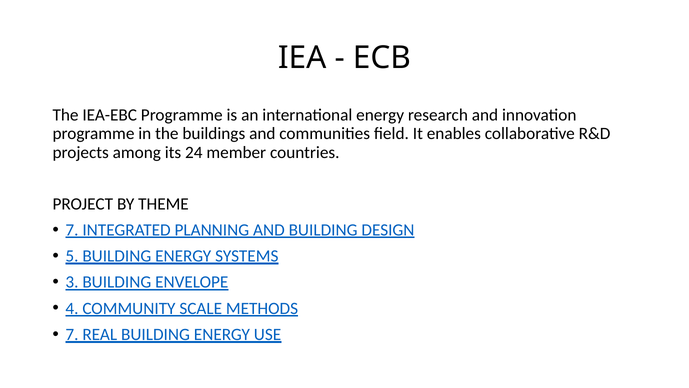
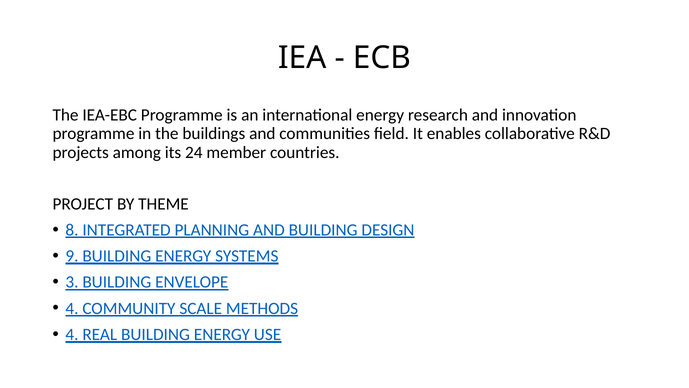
7: 7 -> 8 (72, 230)
5: 5 -> 9 (72, 256)
7: 7 -> 4 (72, 334)
